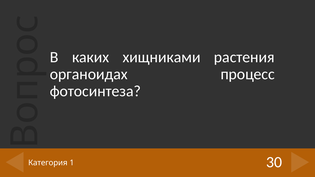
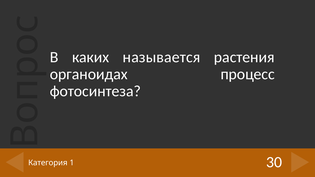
хищниками: хищниками -> называется (162, 57)
